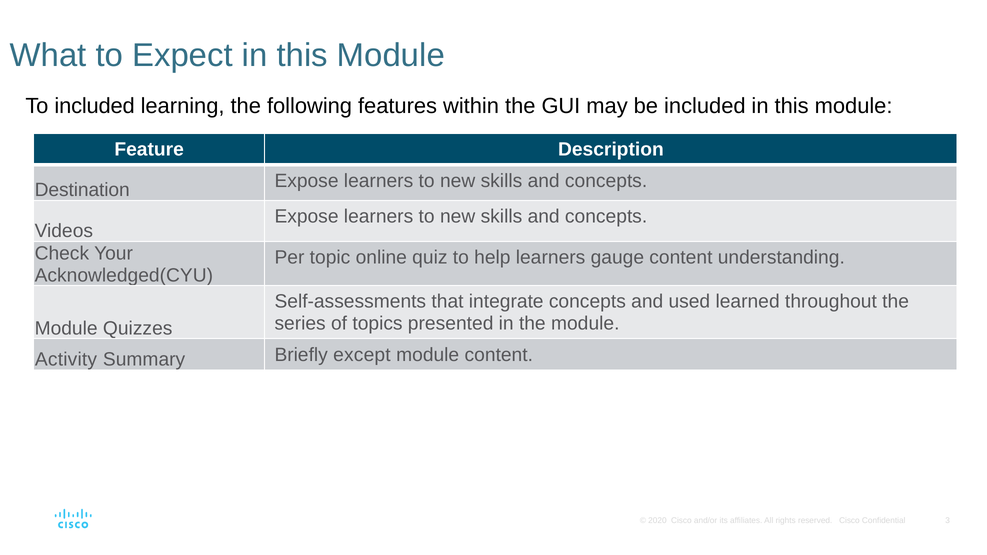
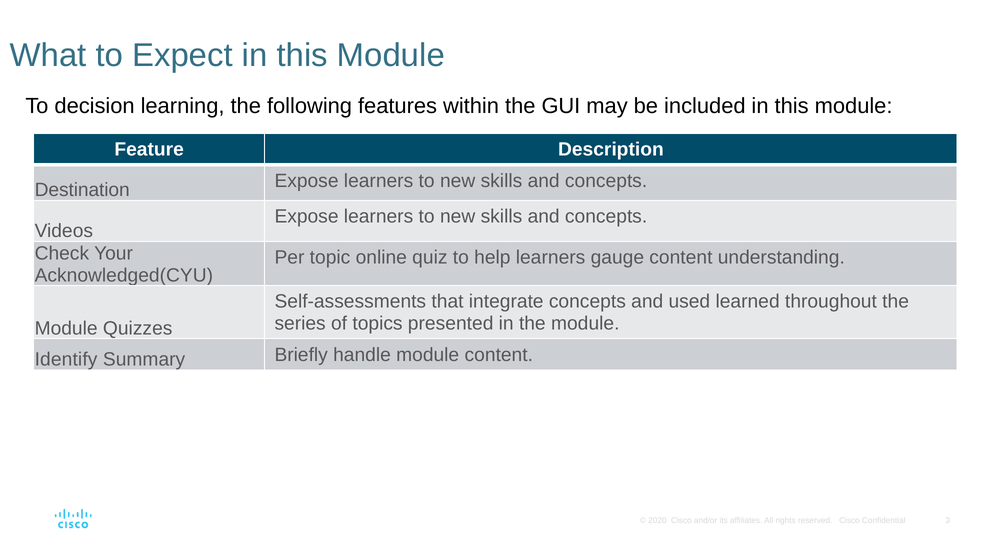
To included: included -> decision (95, 106)
Activity: Activity -> Identify (66, 360)
except: except -> handle (362, 355)
